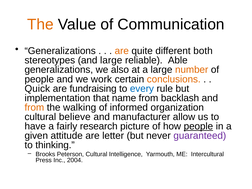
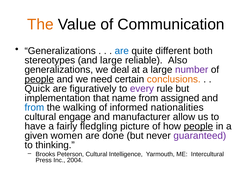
are colour: orange -> blue (122, 51)
Able: Able -> Also (178, 60)
also: also -> deal (120, 70)
number colour: orange -> purple (192, 70)
people underline: none -> present (39, 79)
work: work -> need (102, 79)
fundraising: fundraising -> figuratively (93, 89)
every colour: blue -> purple (142, 89)
backlash: backlash -> assigned (180, 98)
from colour: orange -> blue (34, 107)
organization: organization -> nationalities (177, 107)
believe: believe -> engage (75, 117)
research: research -> fledgling (99, 126)
attitude: attitude -> women (67, 136)
letter: letter -> done (113, 136)
